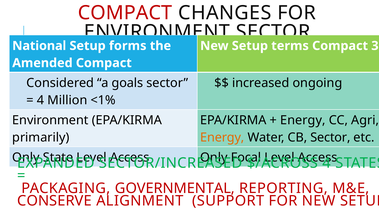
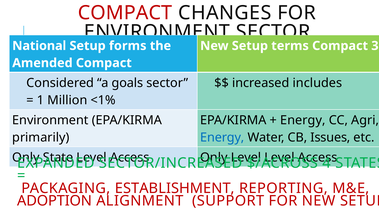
ongoing: ongoing -> includes (317, 83)
4: 4 -> 1 (41, 100)
Energy colour: orange -> blue (222, 138)
CB Sector: Sector -> Issues (330, 138)
Focal: Focal -> Level (246, 158)
GOVERNMENTAL: GOVERNMENTAL -> ESTABLISHMENT (175, 188)
CONSERVE: CONSERVE -> ADOPTION (55, 201)
